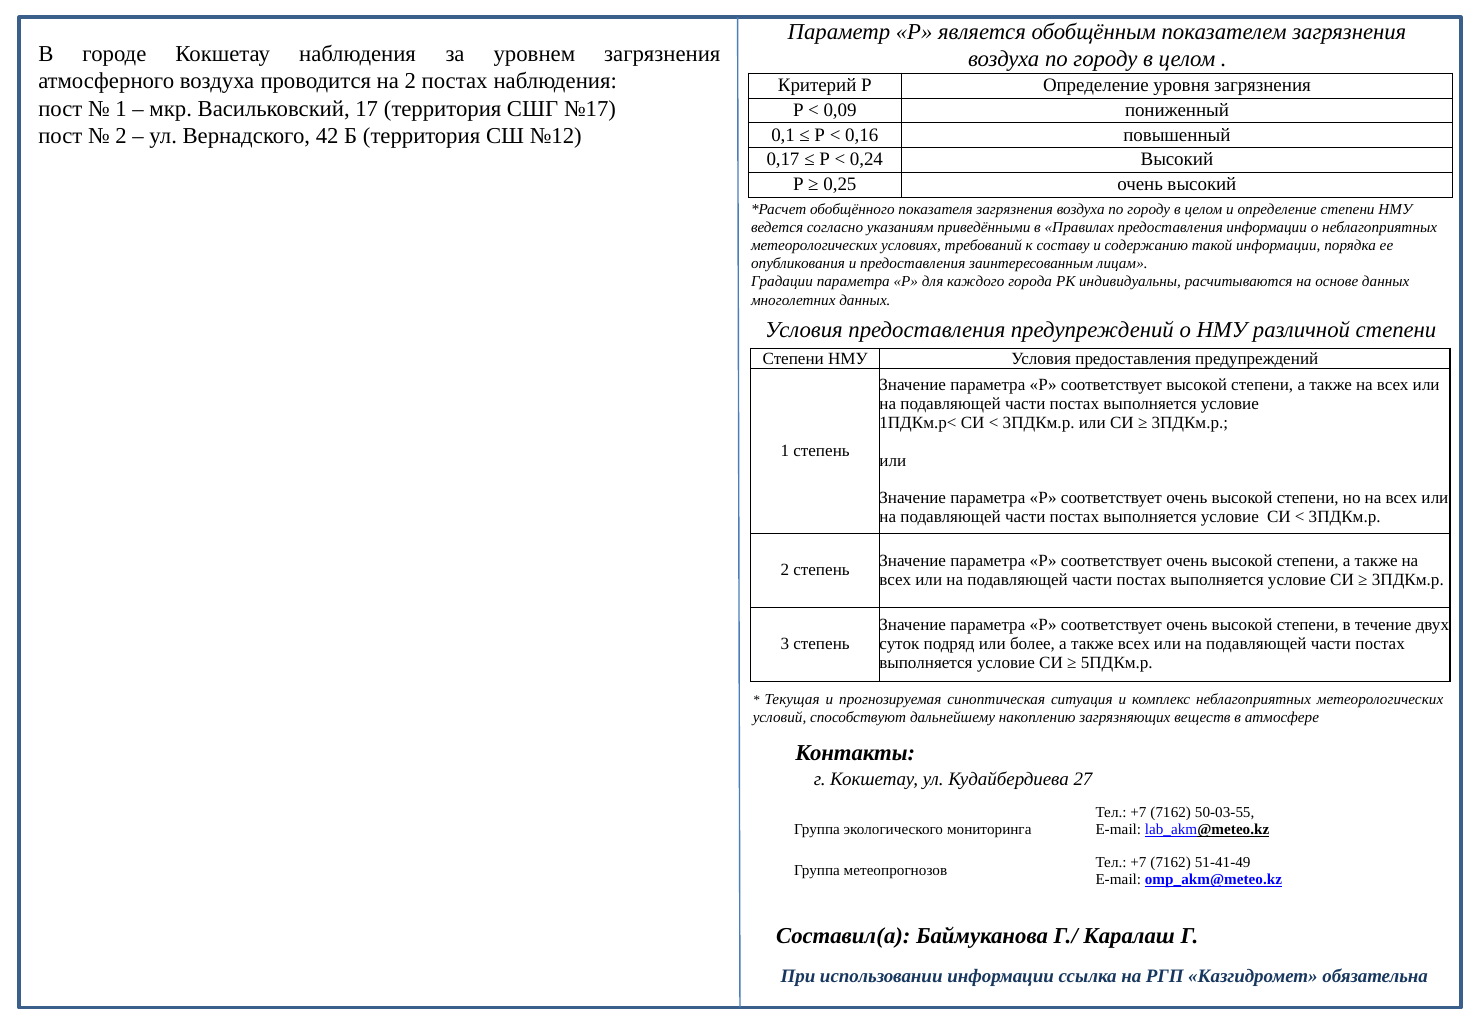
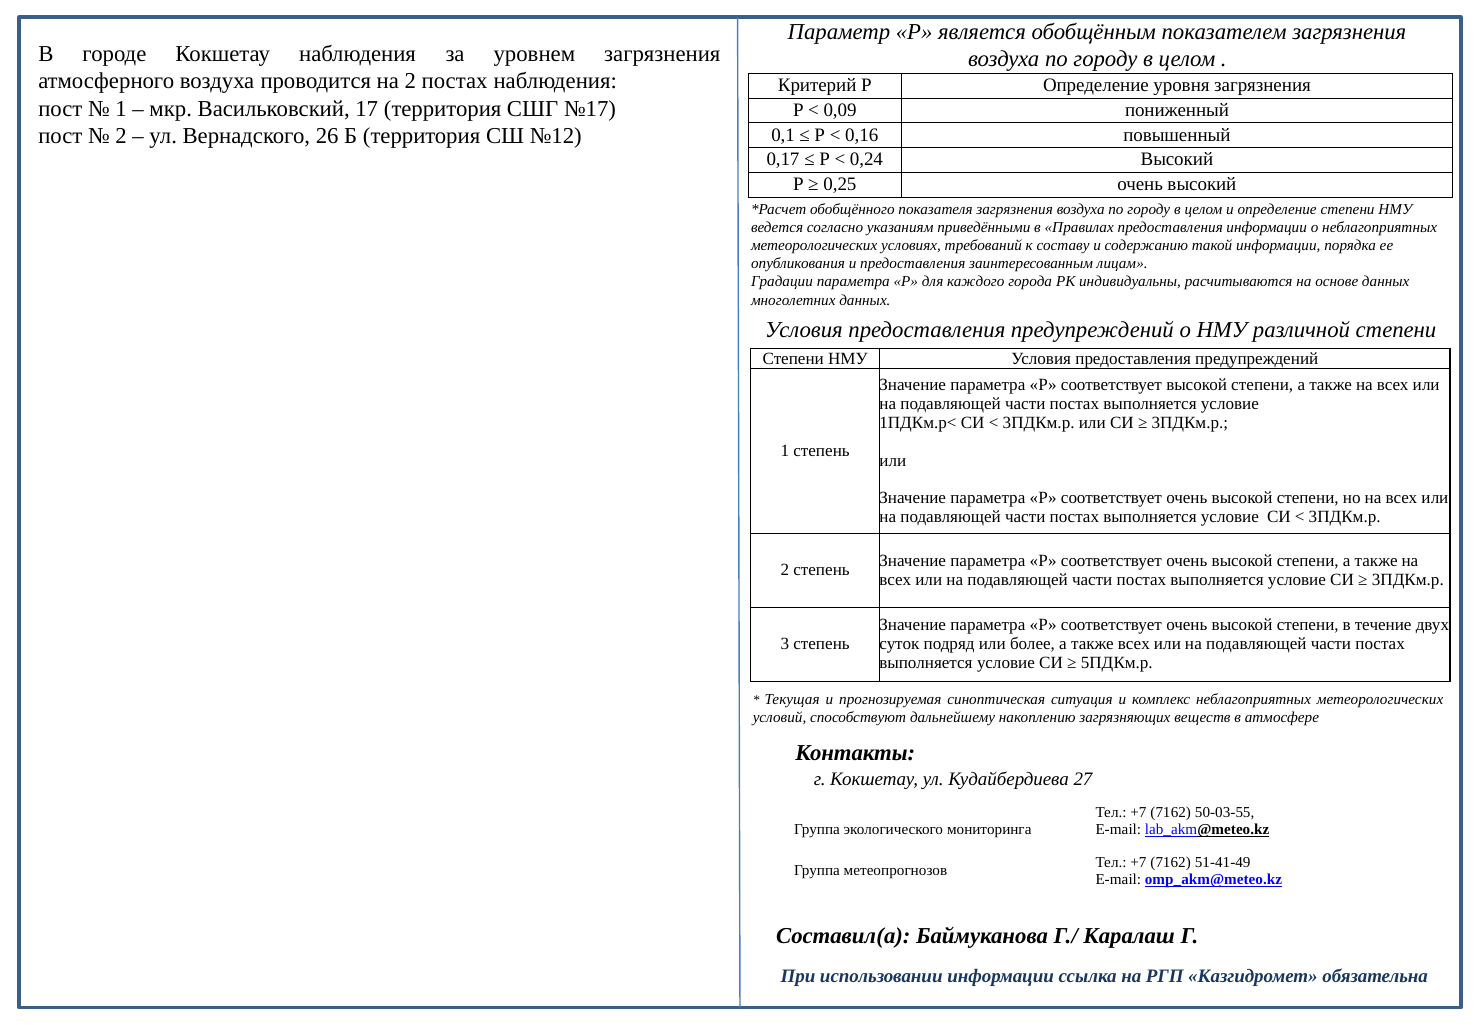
42: 42 -> 26 (327, 136)
